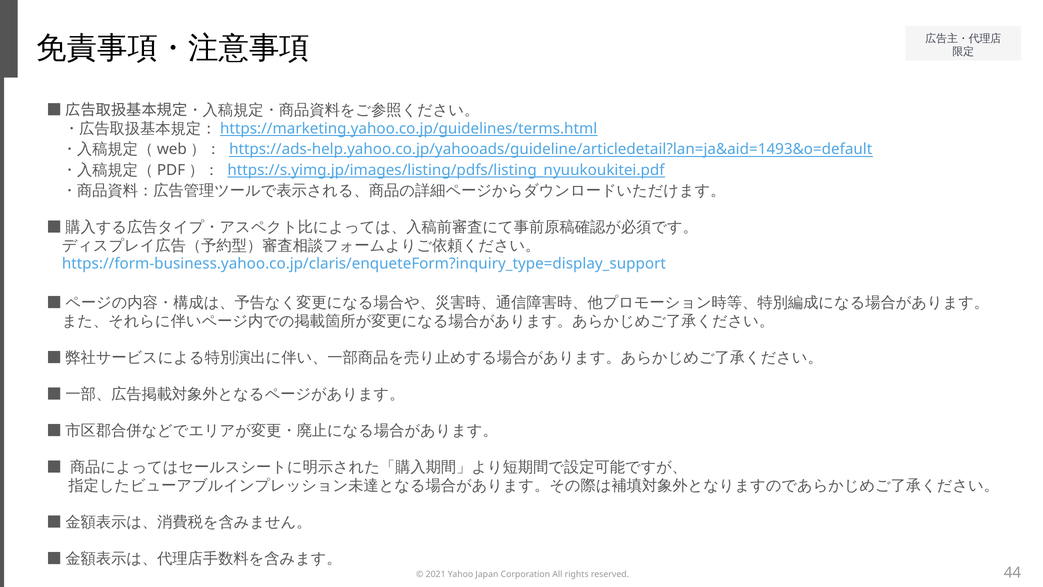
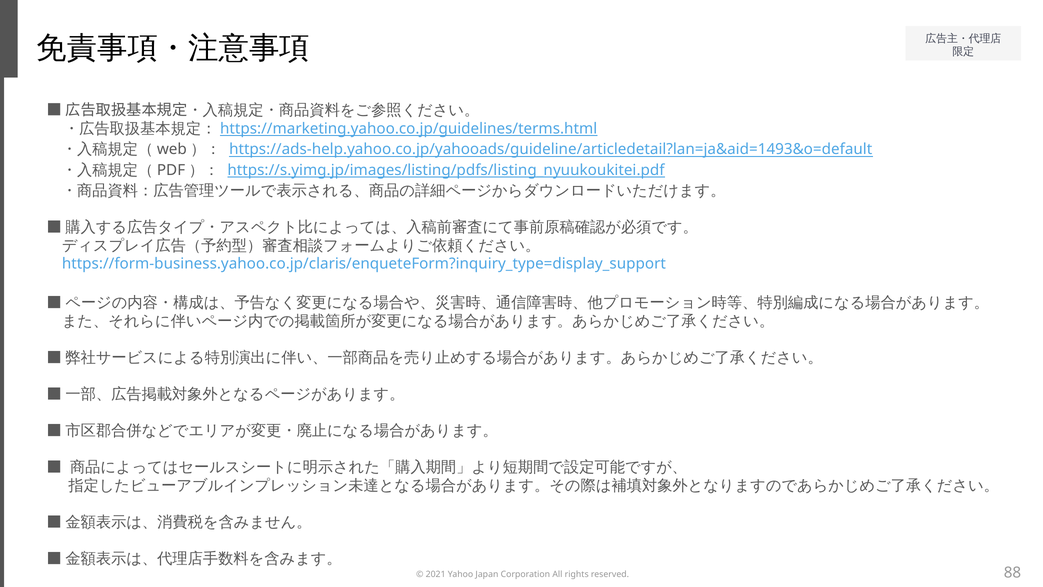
44: 44 -> 88 (1012, 572)
